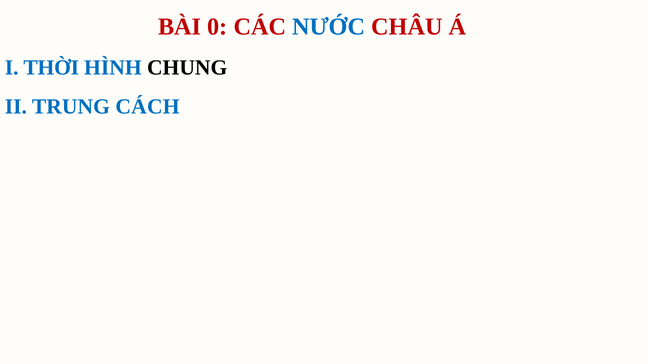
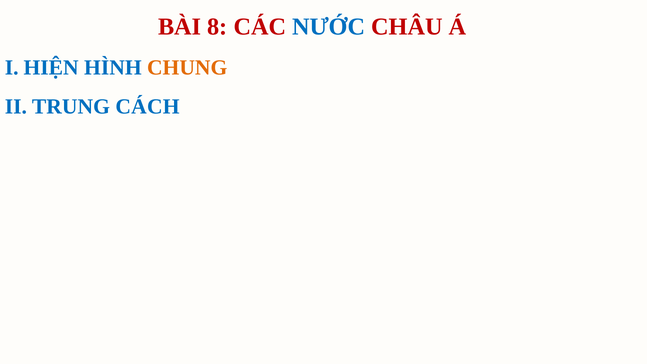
0: 0 -> 8 (217, 27)
THỜI: THỜI -> HIỆN (51, 68)
CHUNG colour: black -> orange (187, 68)
